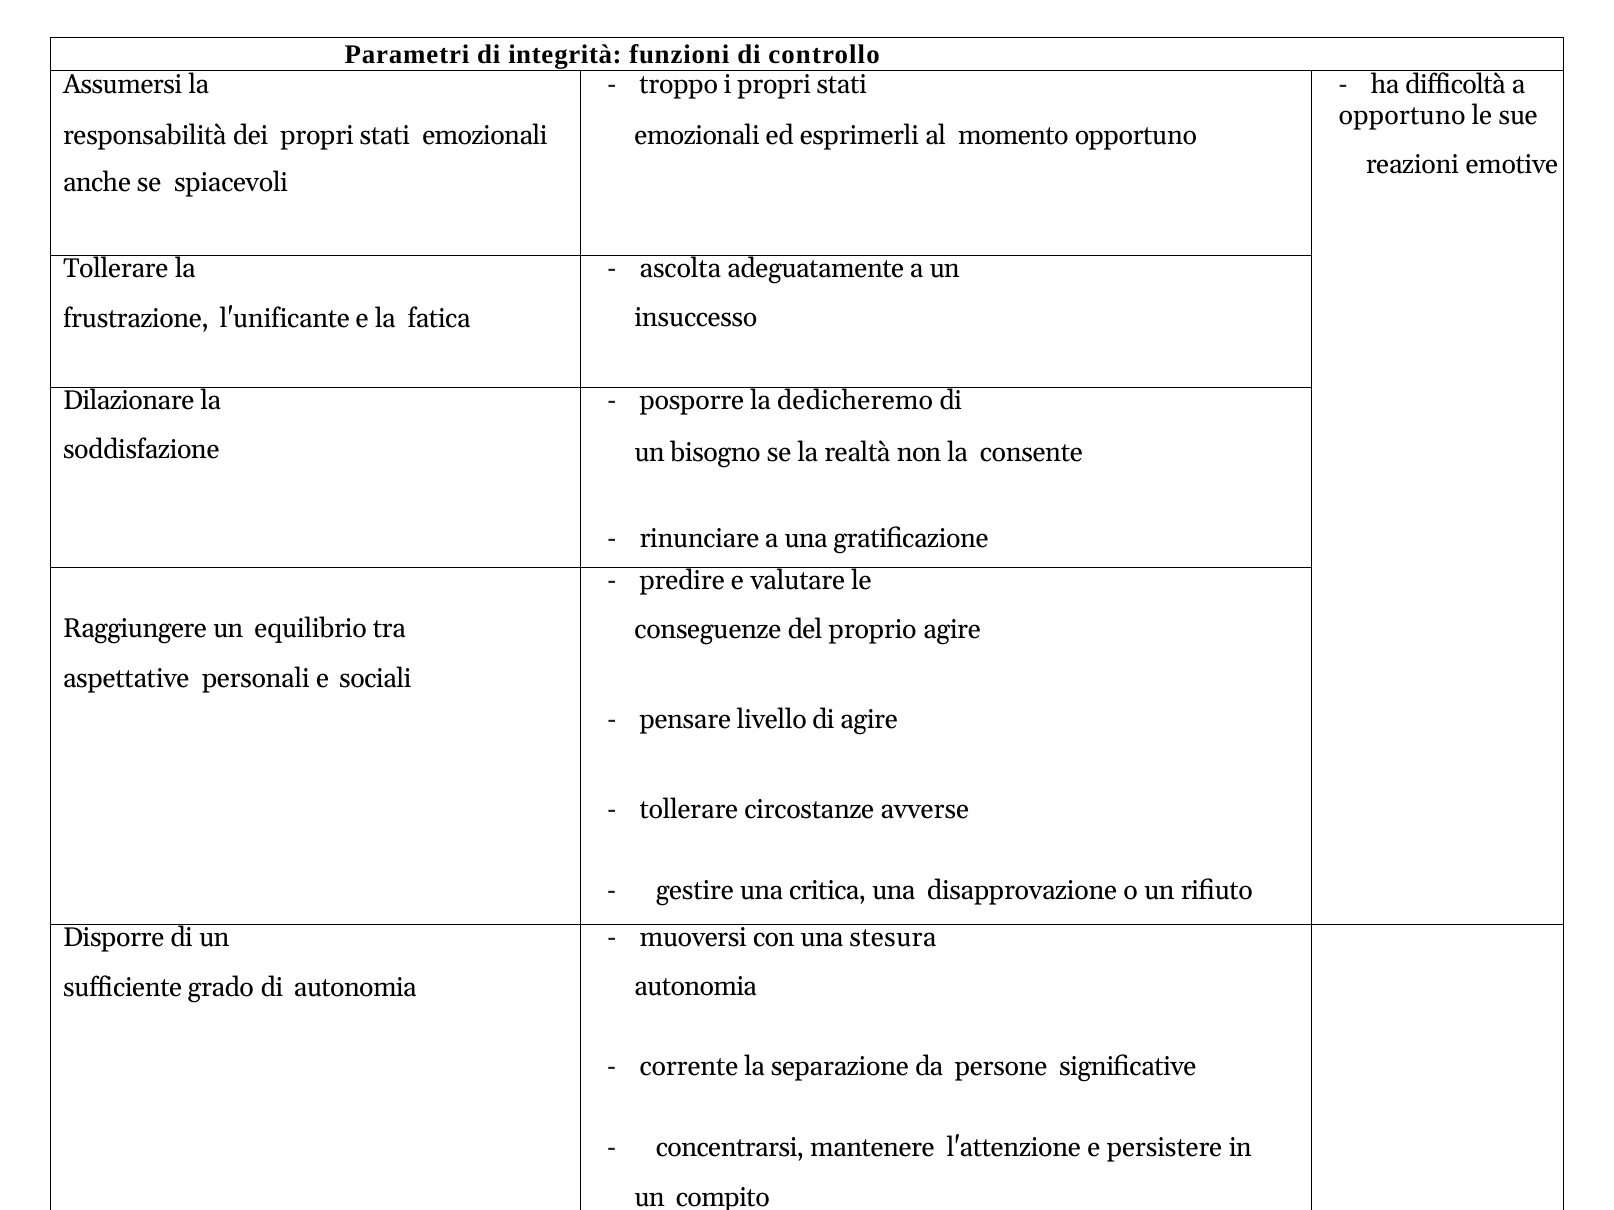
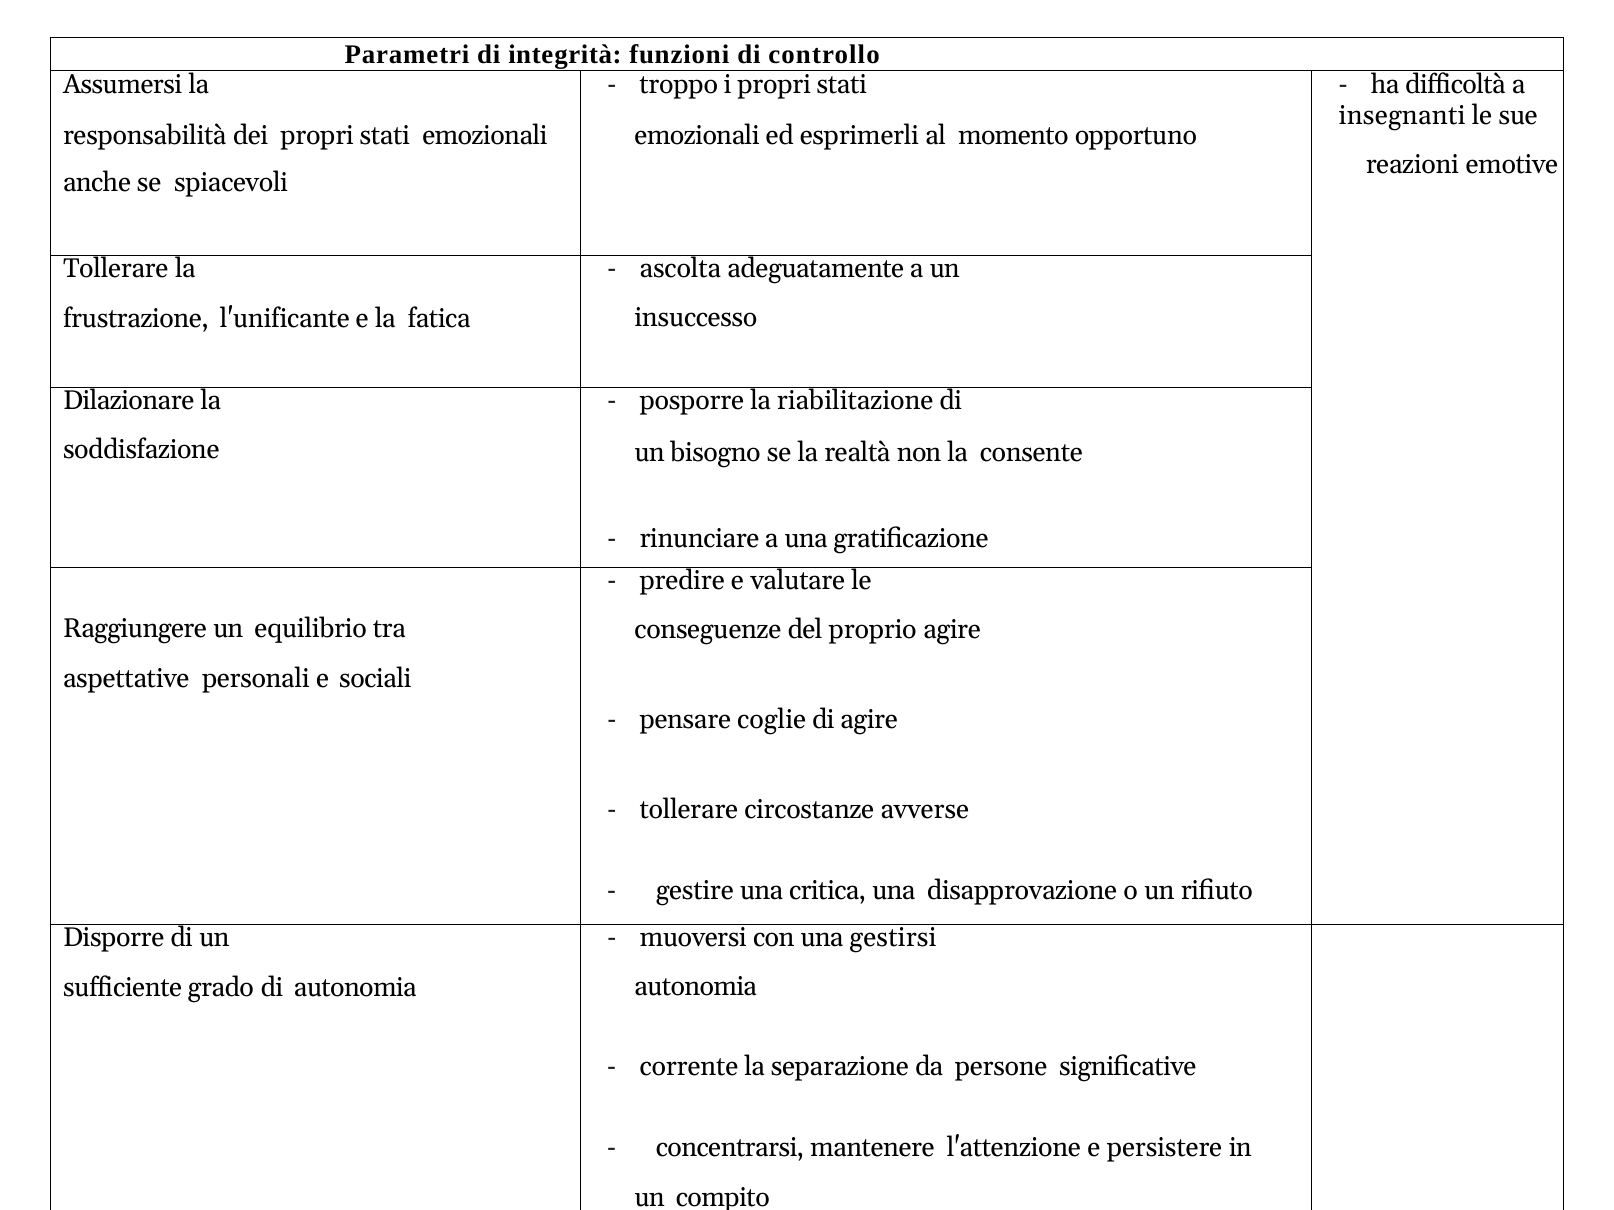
opportuno: opportuno -> insegnanti (1402, 116)
dedicheremo: dedicheremo -> riabilitazione (855, 401)
livello: livello -> coglie (772, 720)
stesura: stesura -> gestirsi (893, 938)
